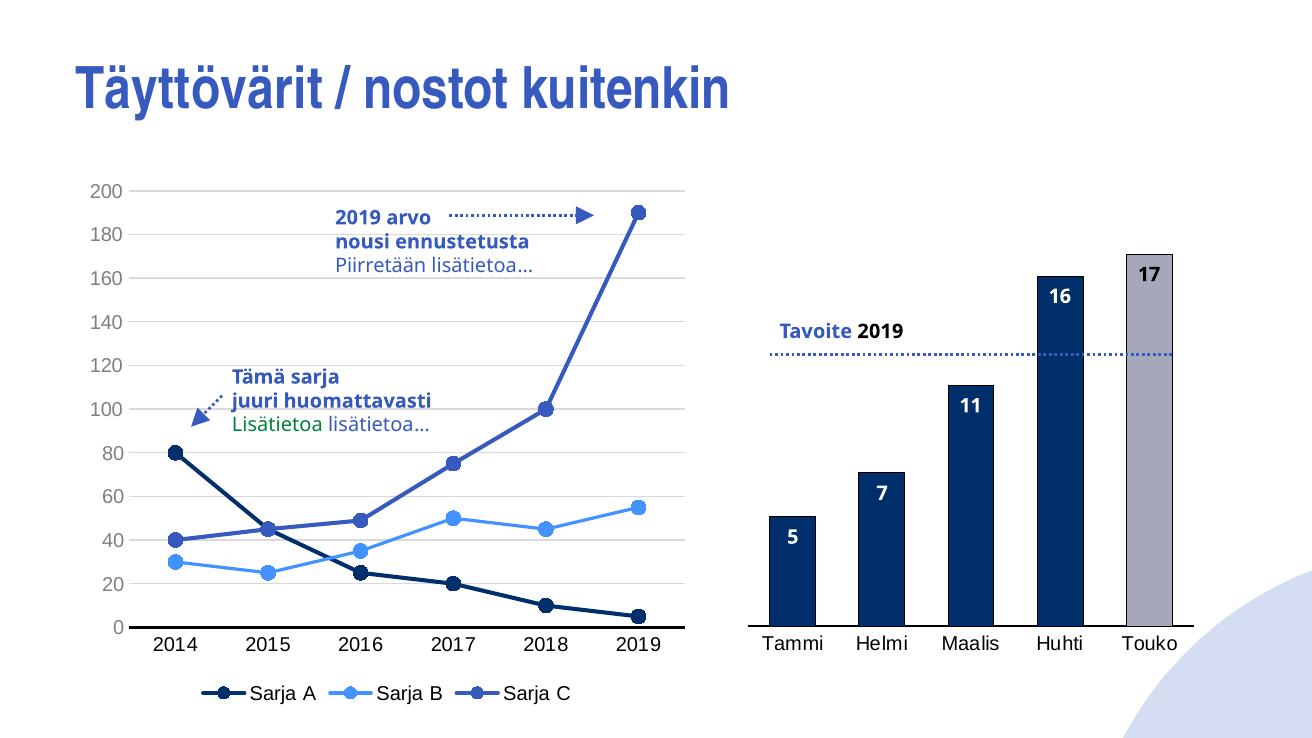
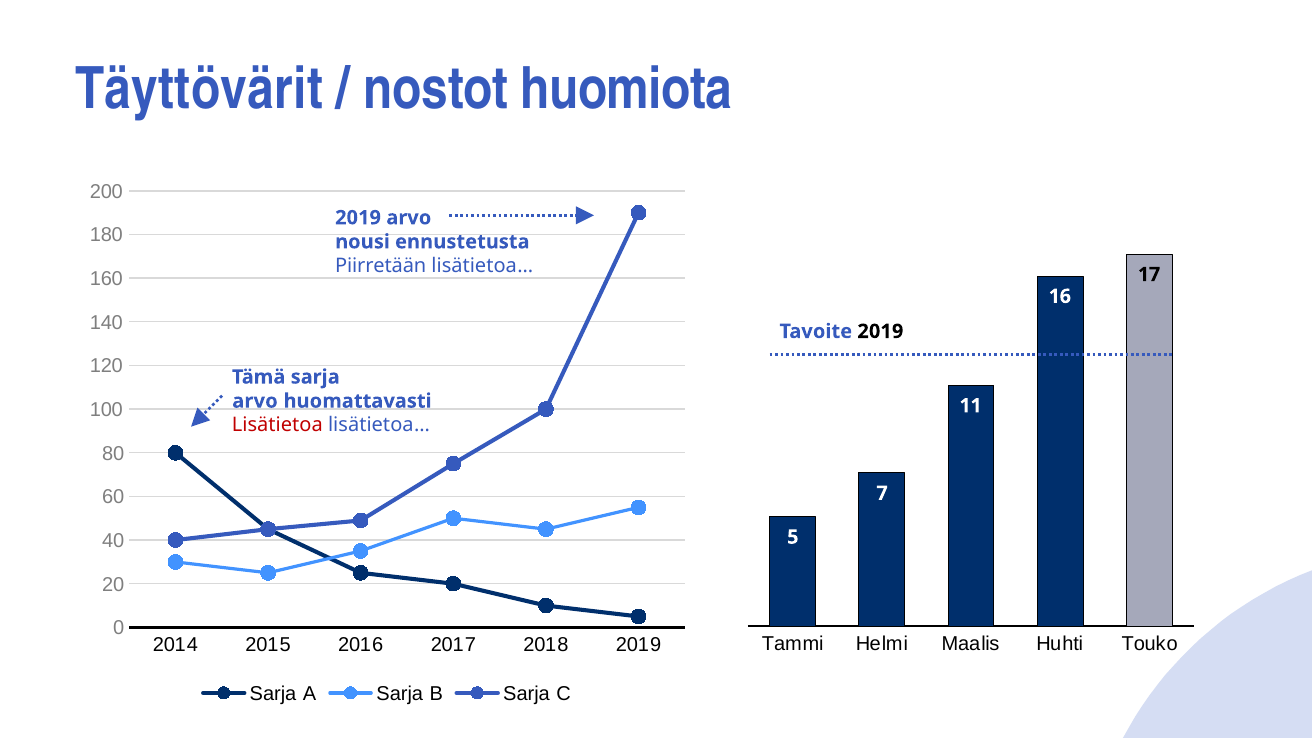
kuitenkin: kuitenkin -> huomiota (626, 89)
juuri: juuri -> arvo (255, 401)
Lisätietoa colour: green -> red (277, 425)
